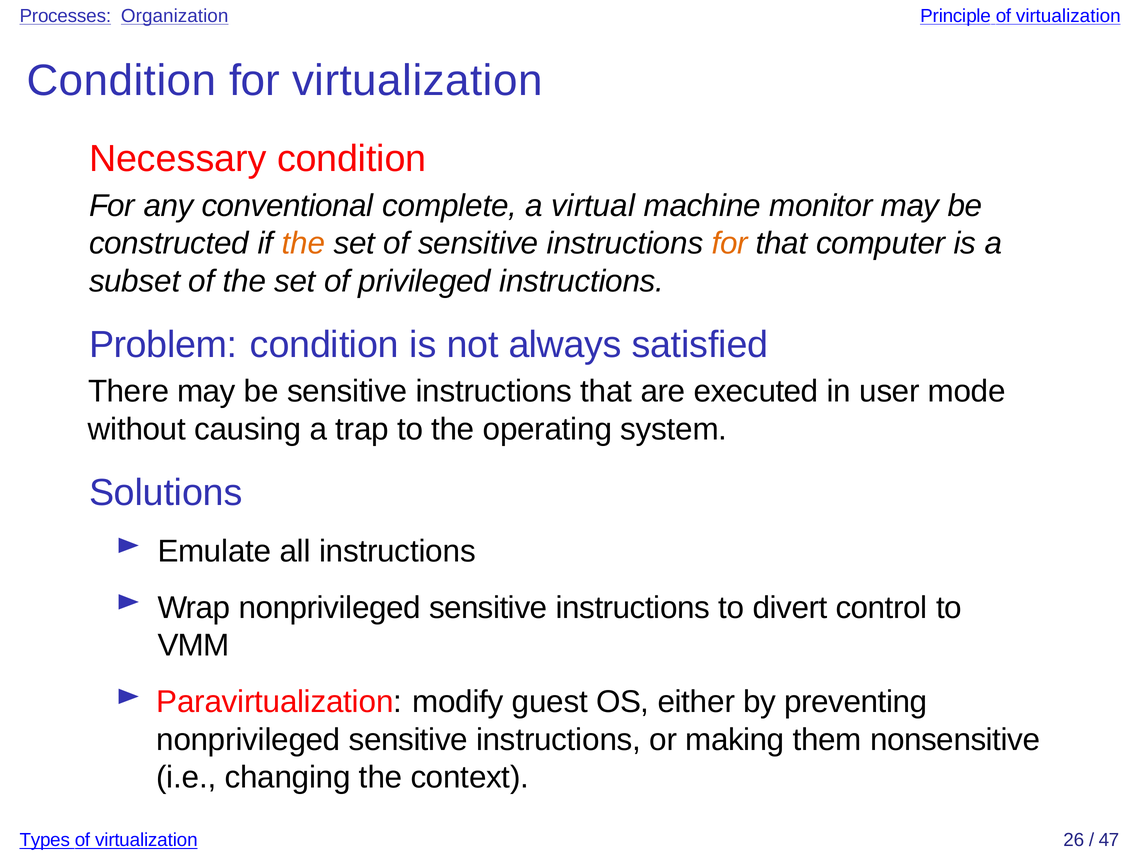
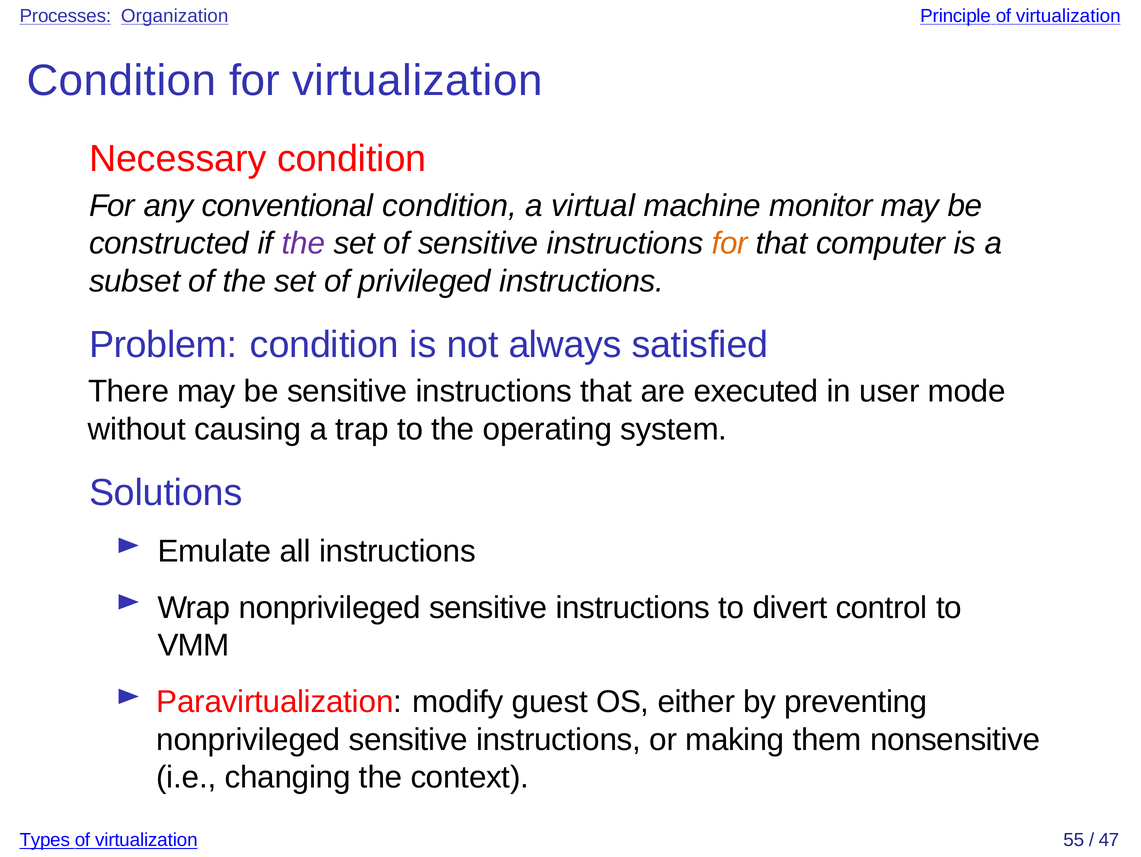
conventional complete: complete -> condition (450, 206)
the colour: orange -> purple (303, 243)
26: 26 -> 55 (1074, 839)
